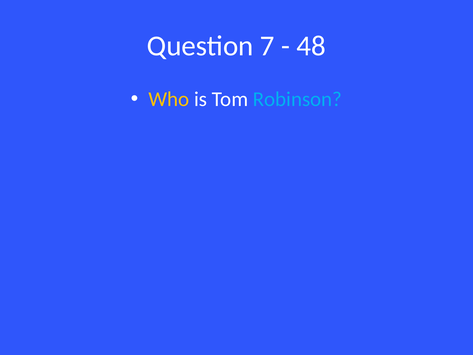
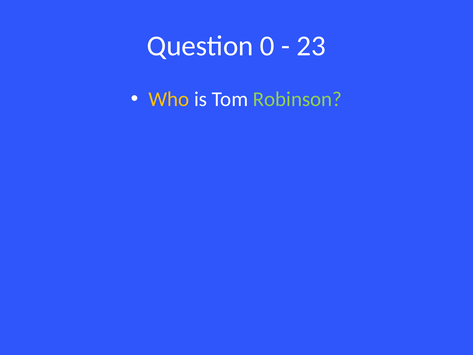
7: 7 -> 0 (267, 46)
48: 48 -> 23 (311, 46)
Robinson colour: light blue -> light green (297, 99)
